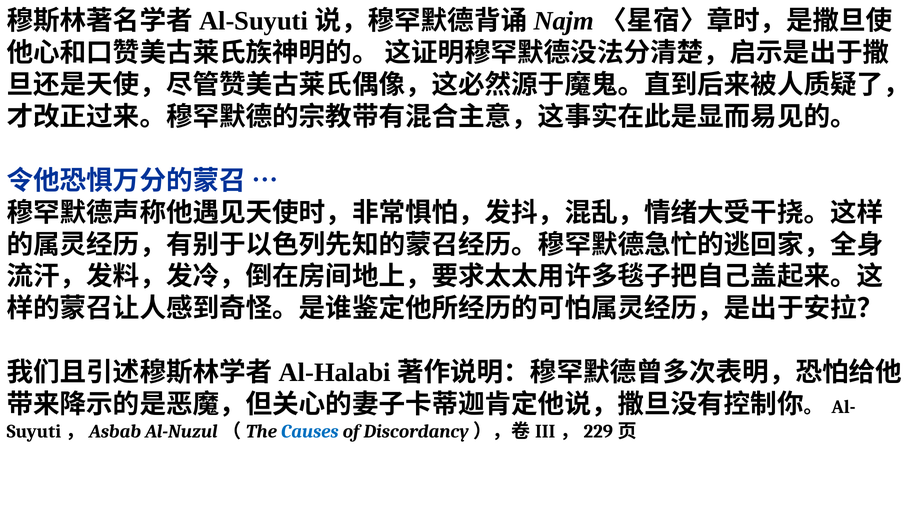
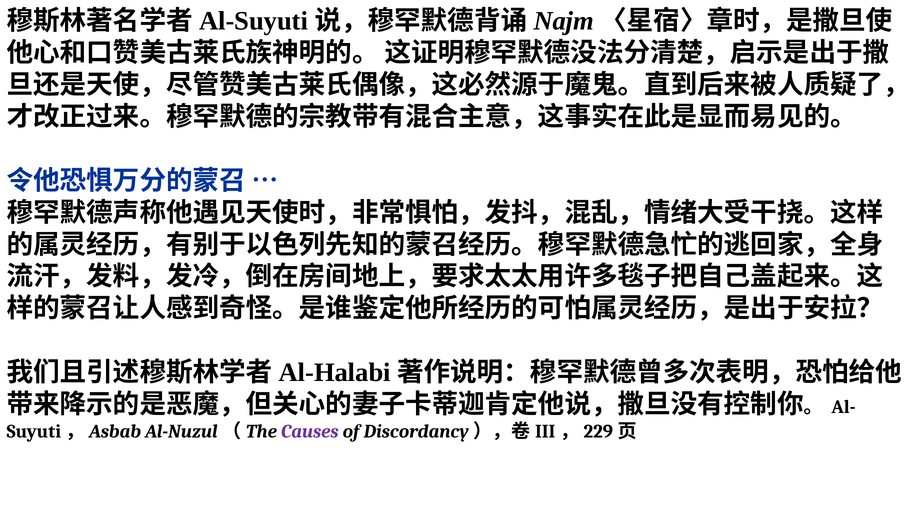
Causes colour: blue -> purple (310, 431)
